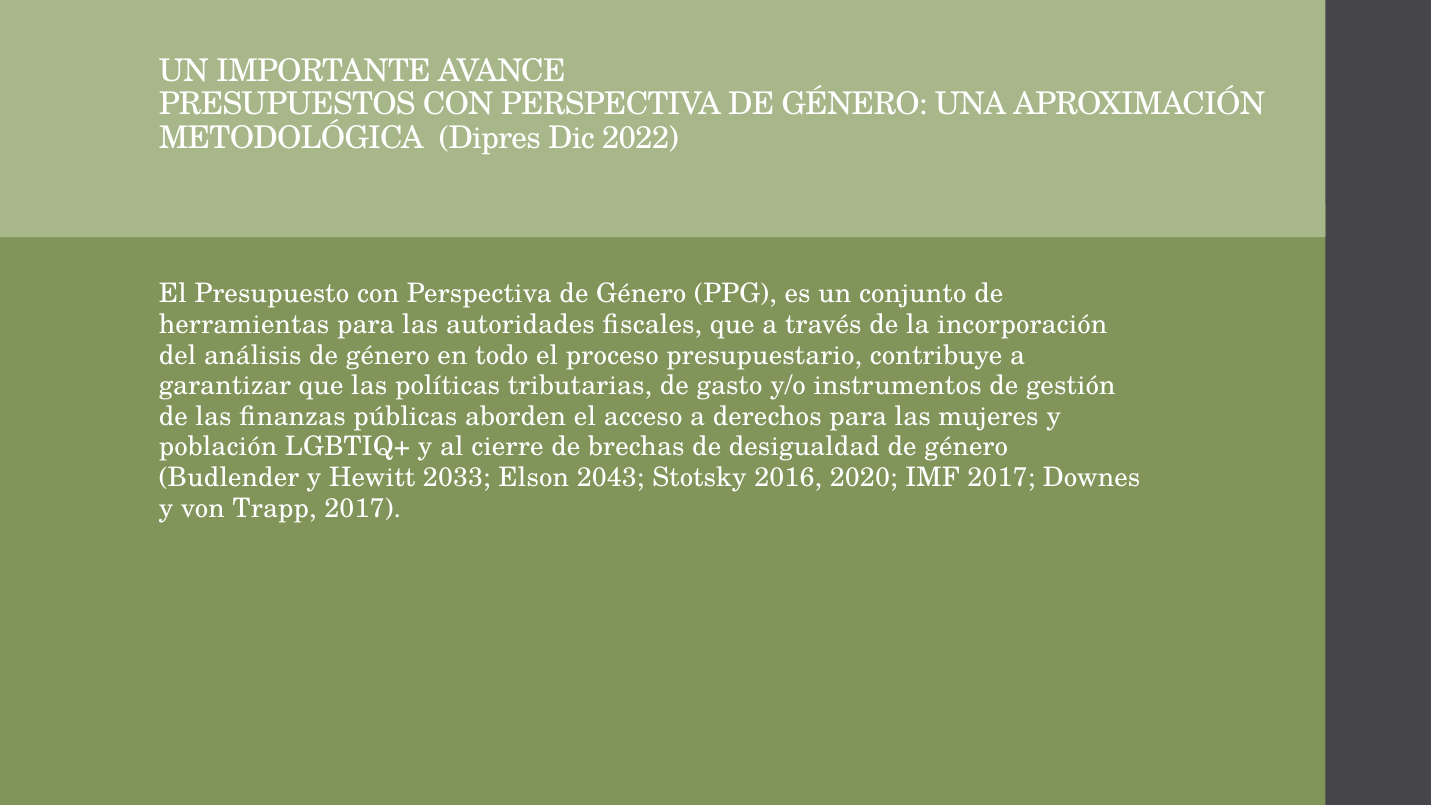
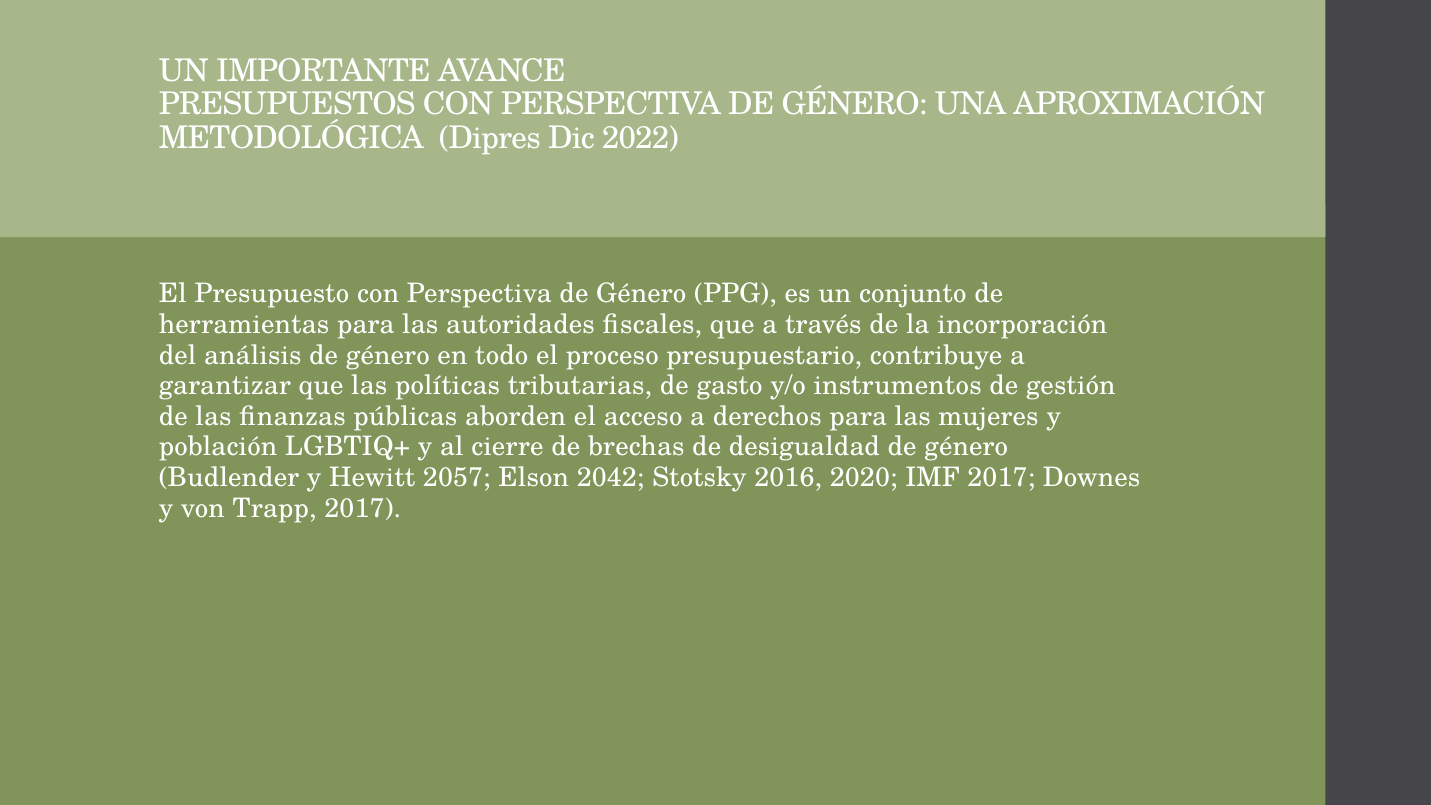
2033: 2033 -> 2057 (457, 478)
2043: 2043 -> 2042 (611, 478)
